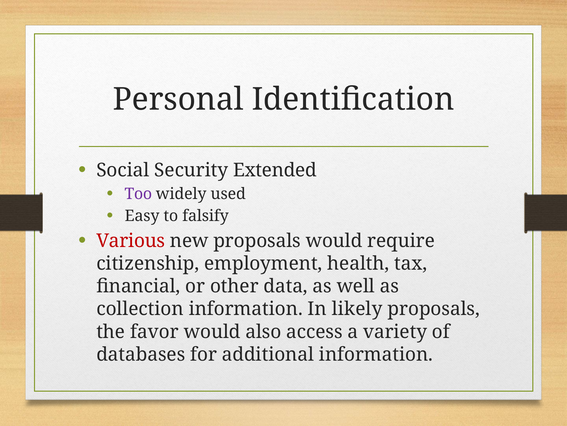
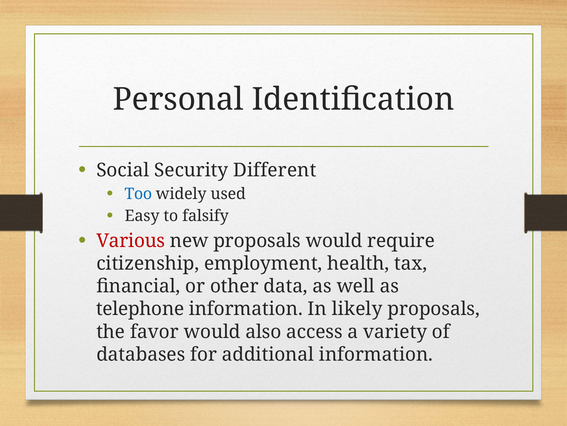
Extended: Extended -> Different (275, 170)
Too colour: purple -> blue (138, 194)
collection: collection -> telephone (140, 309)
